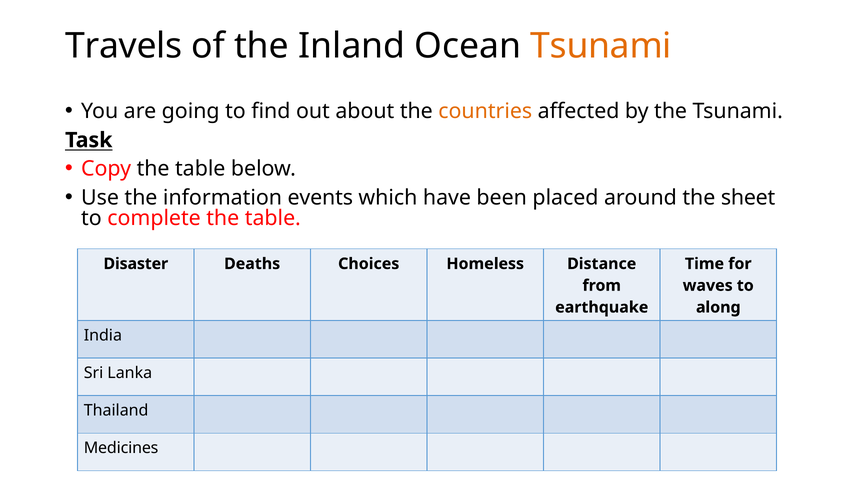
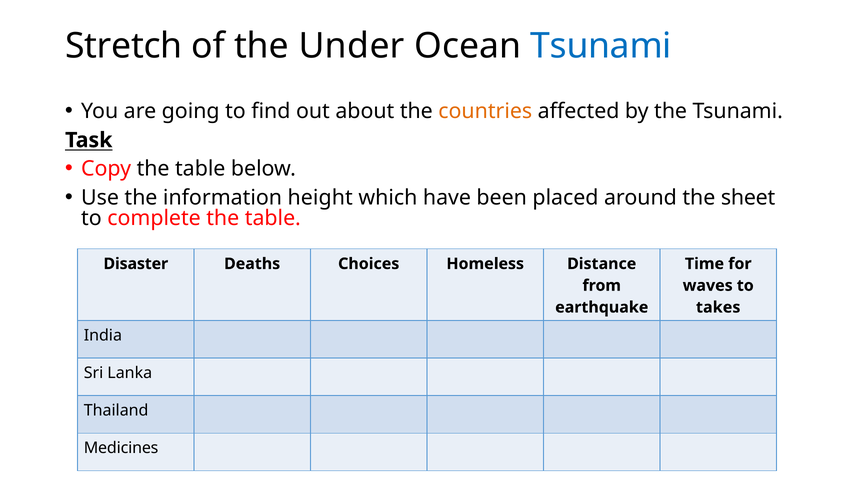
Travels: Travels -> Stretch (124, 46)
Inland: Inland -> Under (352, 46)
Tsunami colour: orange -> blue (601, 46)
events: events -> height (320, 198)
along: along -> takes (718, 308)
